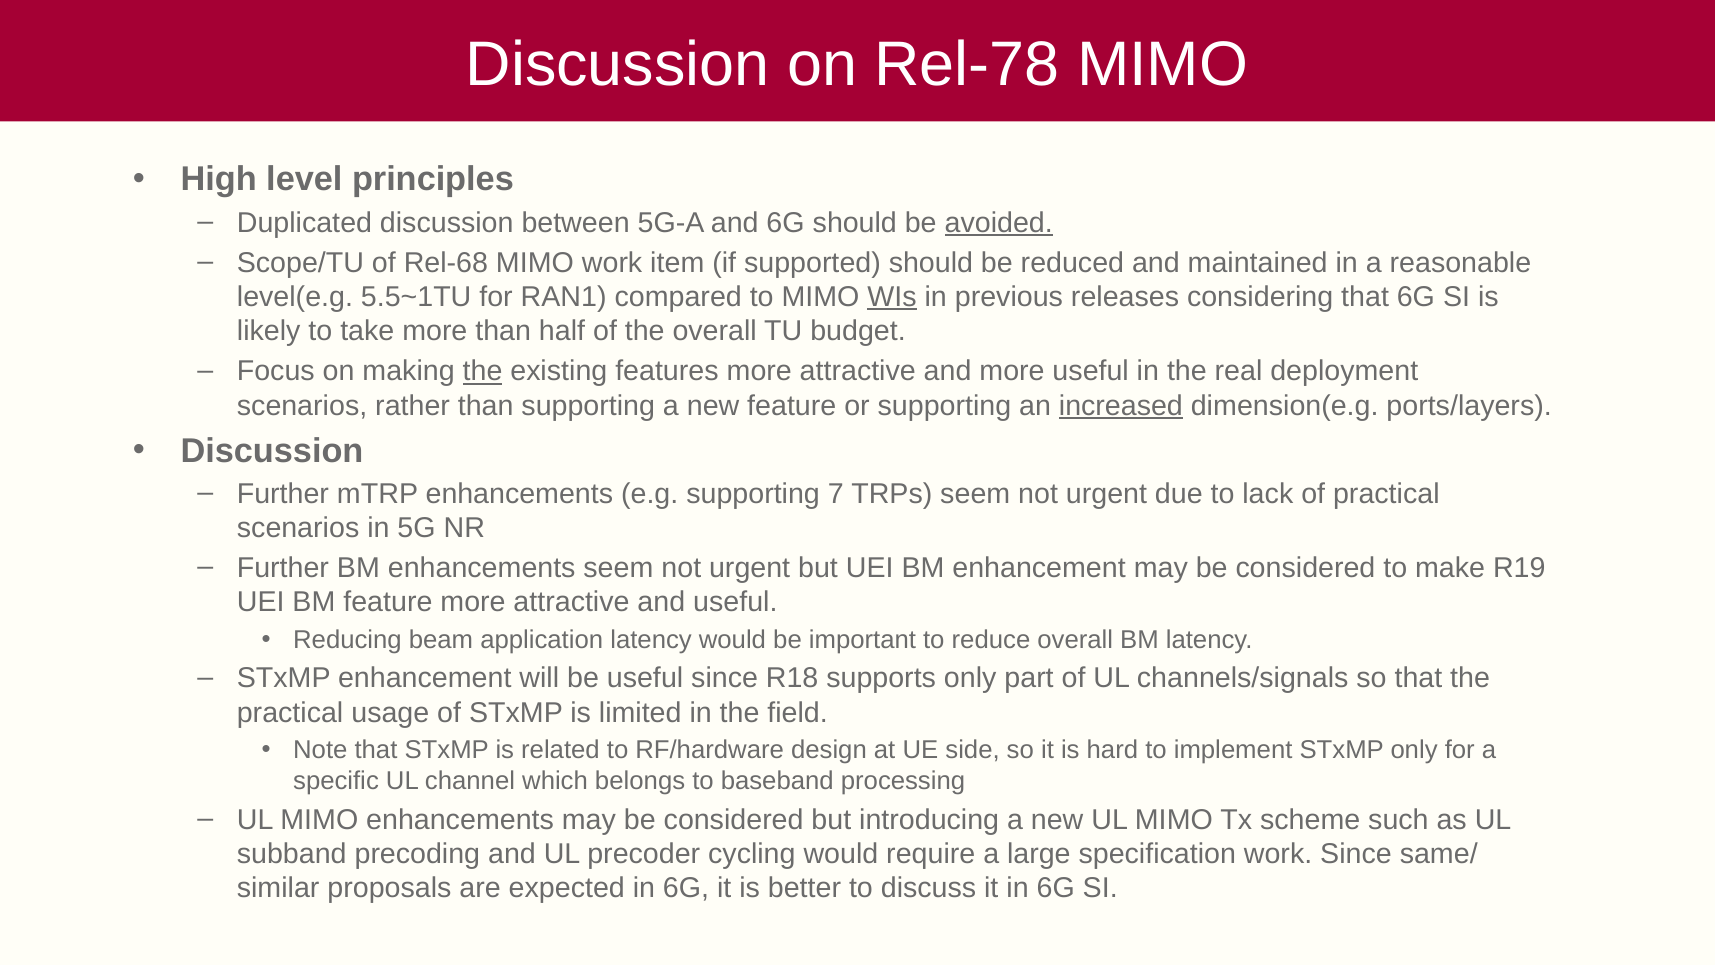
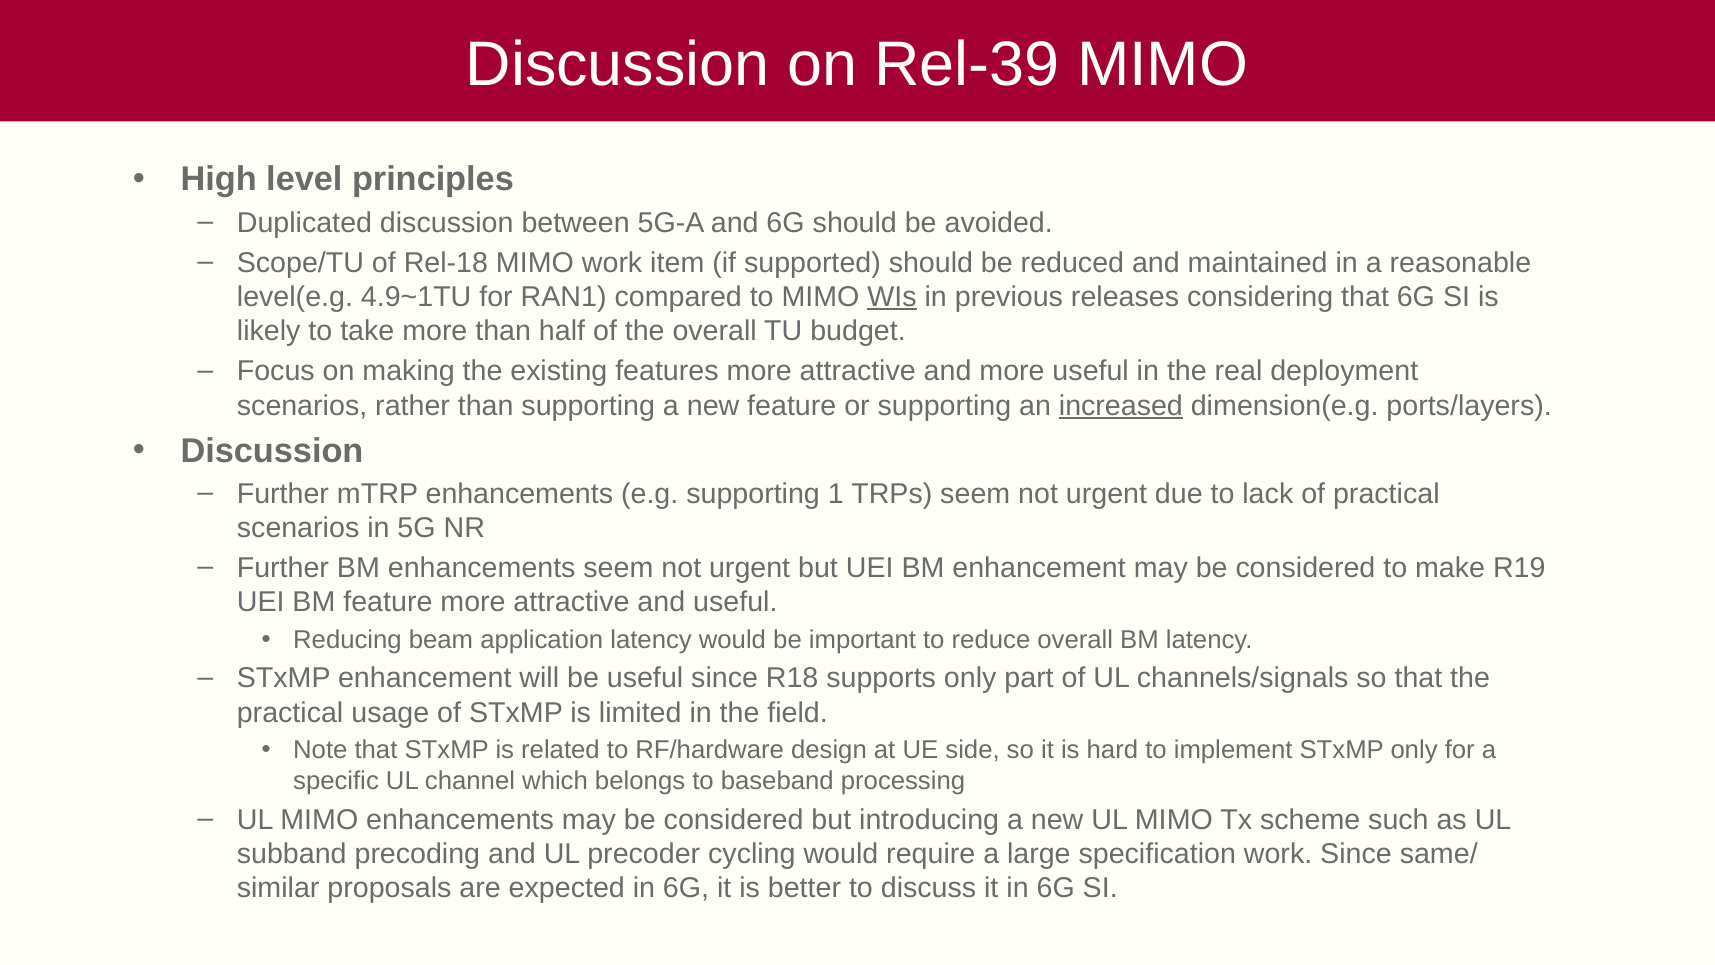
Rel-78: Rel-78 -> Rel-39 (967, 65)
avoided underline: present -> none (999, 223)
Rel-68: Rel-68 -> Rel-18 (446, 263)
5.5~1TU: 5.5~1TU -> 4.9~1TU (416, 297)
the underline: present -> none (483, 371)
7: 7 -> 1 (836, 494)
